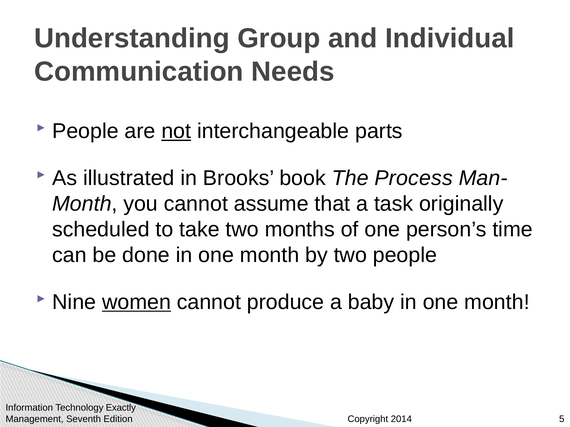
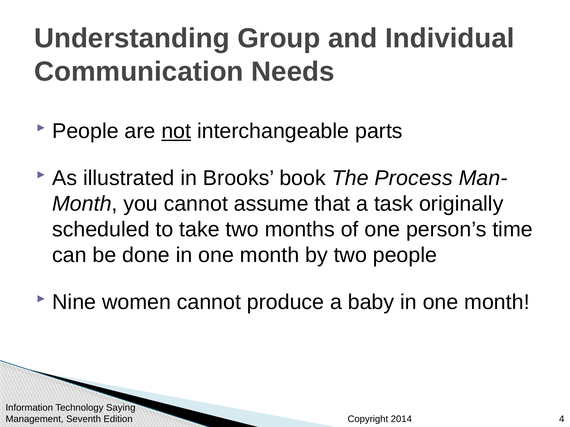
women underline: present -> none (137, 302)
Exactly: Exactly -> Saying (121, 408)
5: 5 -> 4 (562, 420)
